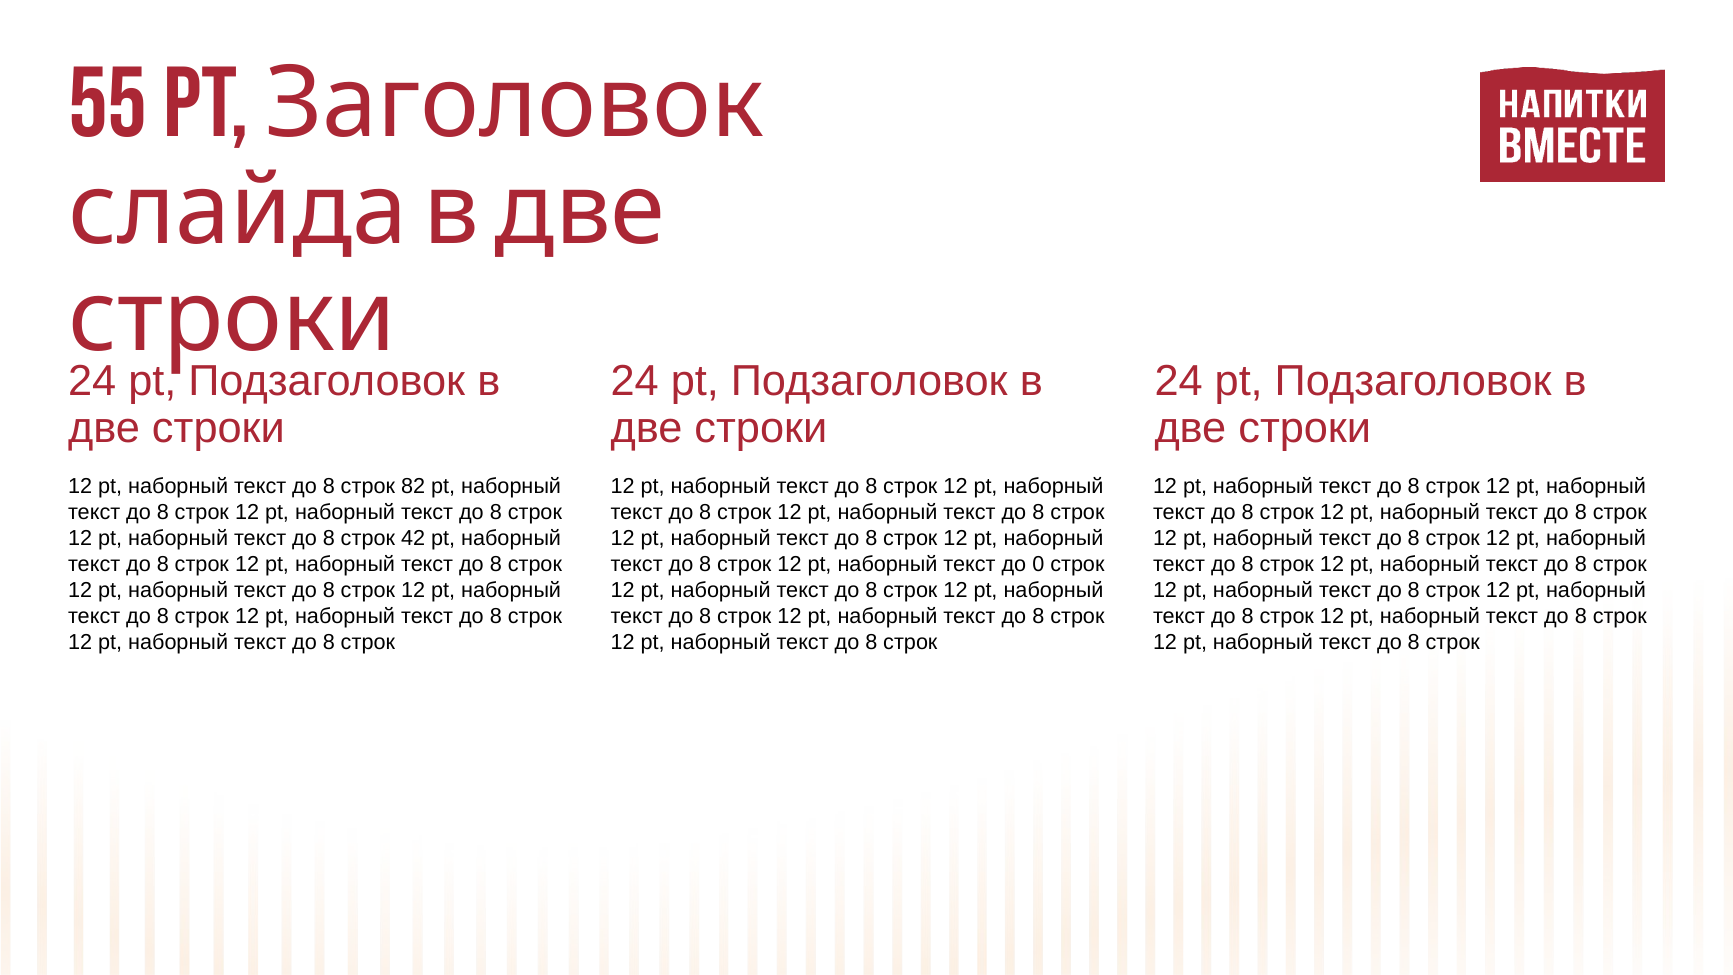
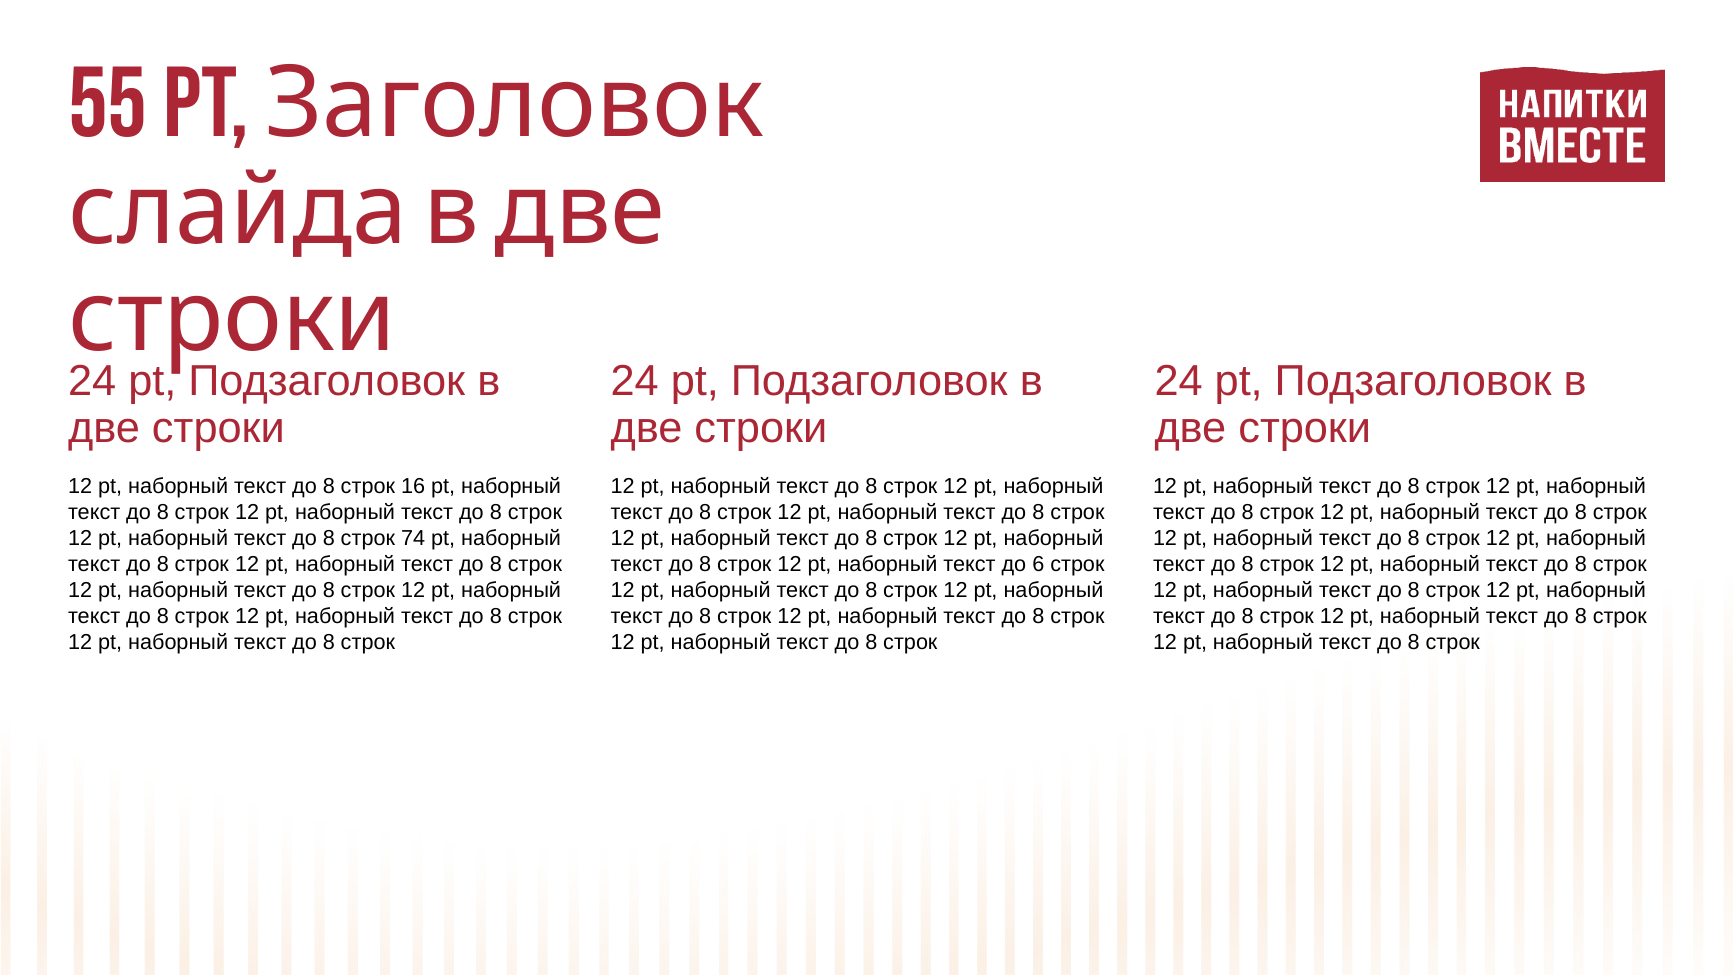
82: 82 -> 16 (413, 486)
42: 42 -> 74 (413, 538)
0: 0 -> 6 (1038, 564)
